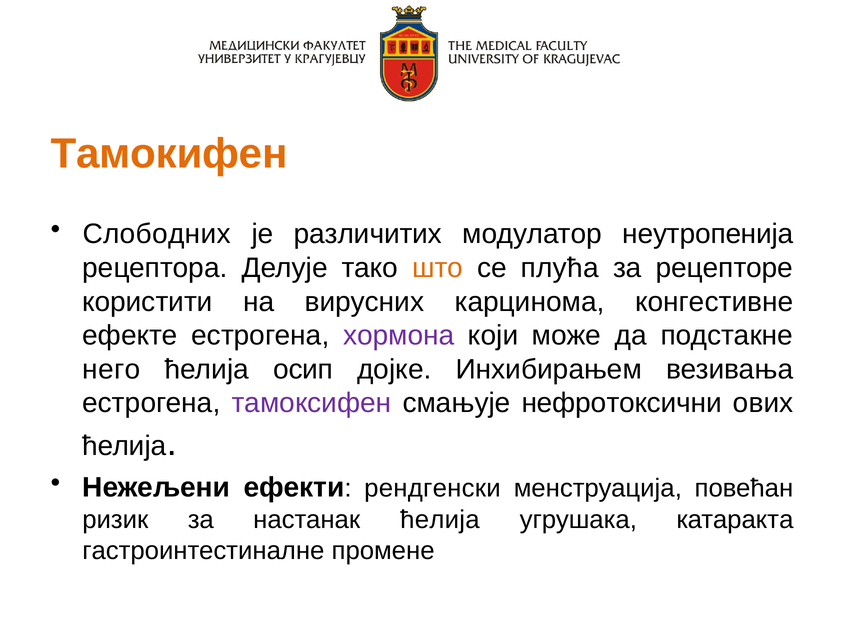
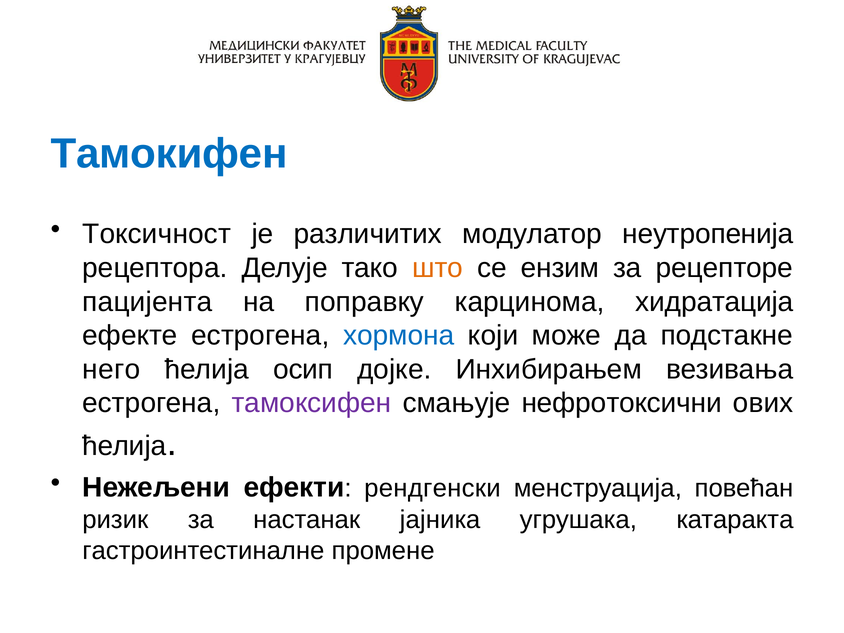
Тамокифен colour: orange -> blue (169, 154)
Слободних: Слободних -> Токсичност (157, 234)
плућа: плућа -> ензим (560, 268)
користити: користити -> пацијента (147, 302)
вирусних: вирусних -> поправку (364, 302)
конгестивне: конгестивне -> хидратација (714, 302)
хормона colour: purple -> blue (399, 335)
настанак ћелија: ћелија -> јајника (440, 520)
